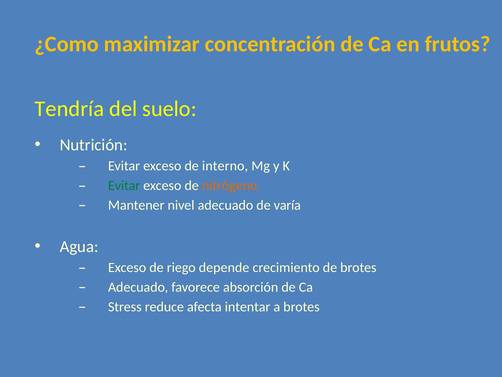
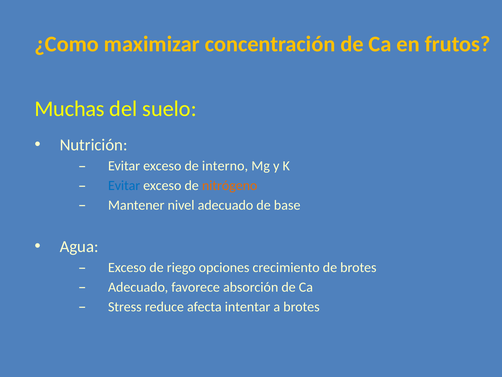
Tendría: Tendría -> Muchas (70, 109)
Evitar colour: green -> blue (124, 185)
varía: varía -> base (287, 205)
depende: depende -> opciones (224, 267)
